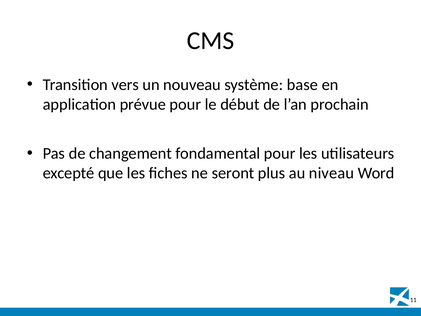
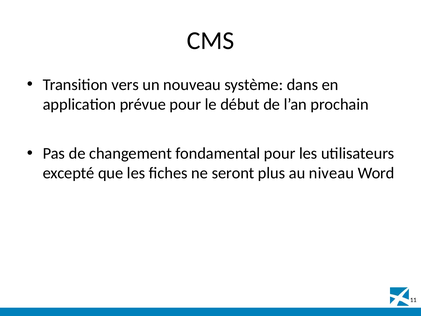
base: base -> dans (302, 85)
